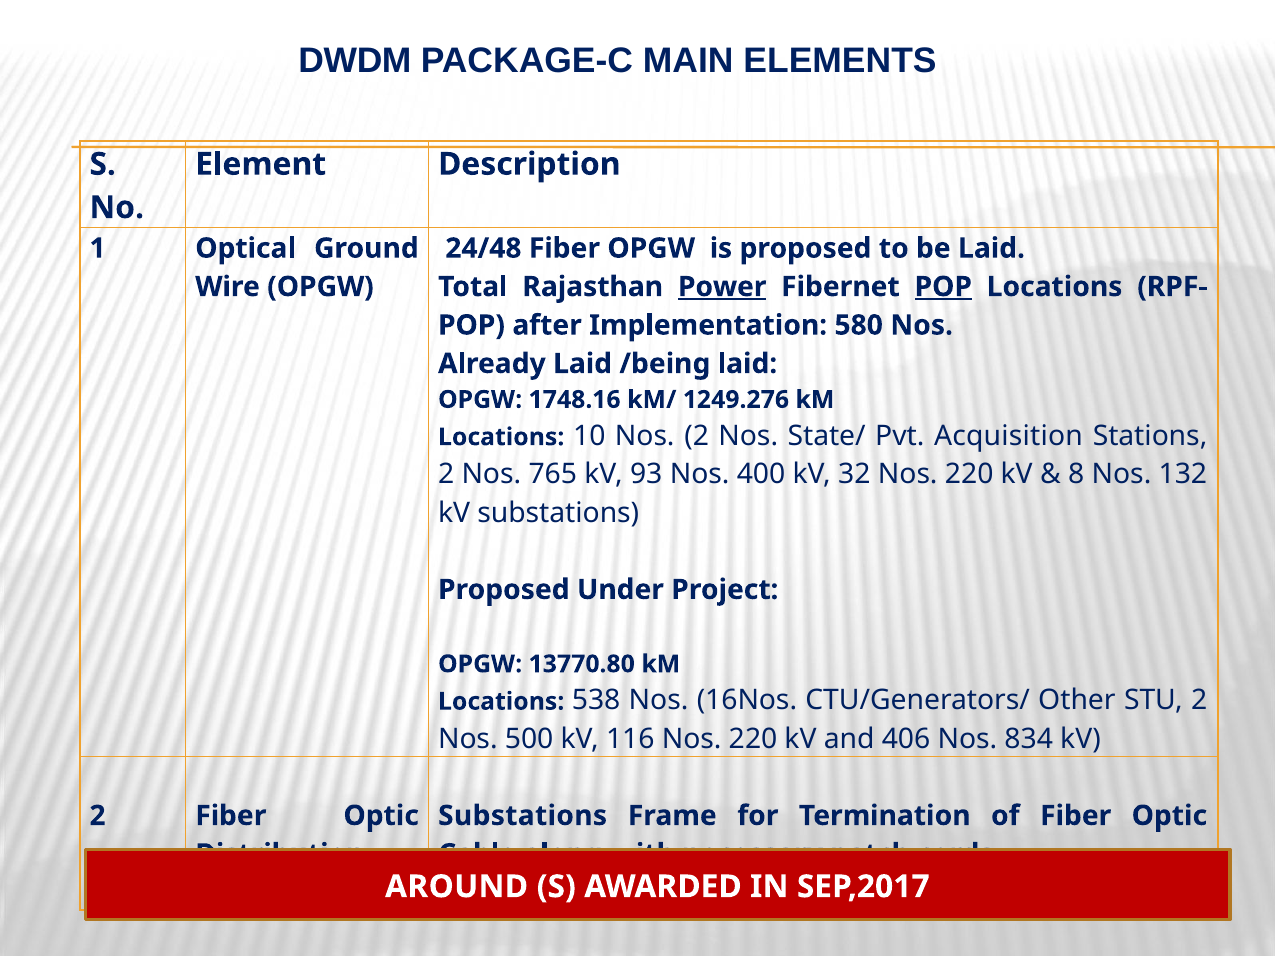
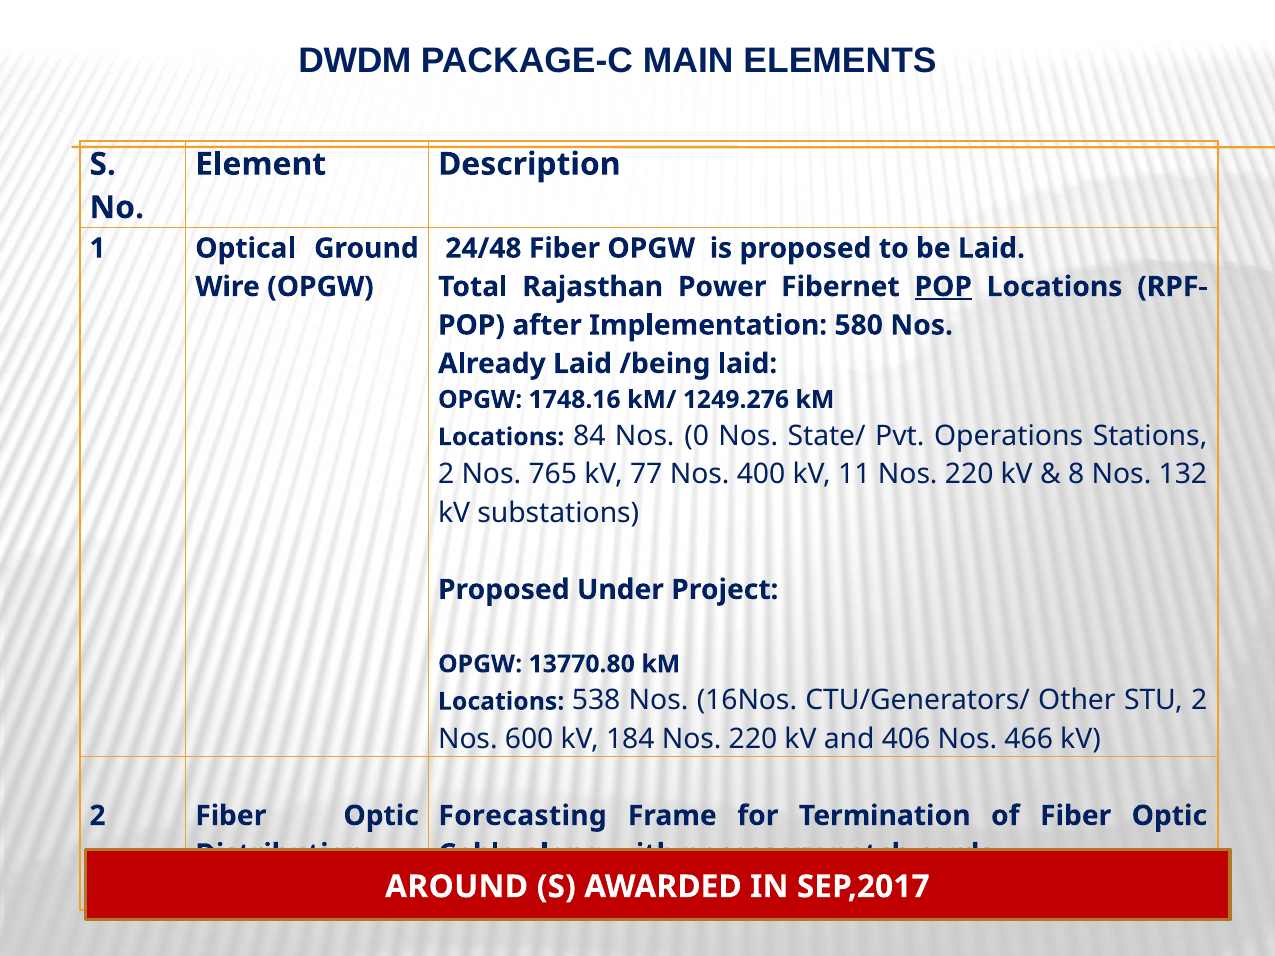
Power underline: present -> none (722, 287)
10: 10 -> 84 (589, 436)
Nos 2: 2 -> 0 (697, 436)
Acquisition: Acquisition -> Operations (1009, 436)
93: 93 -> 77 (646, 474)
32: 32 -> 11 (854, 474)
500: 500 -> 600 (529, 739)
116: 116 -> 184 (630, 739)
834: 834 -> 466 (1029, 739)
Substations: Substations -> Forecasting (523, 816)
